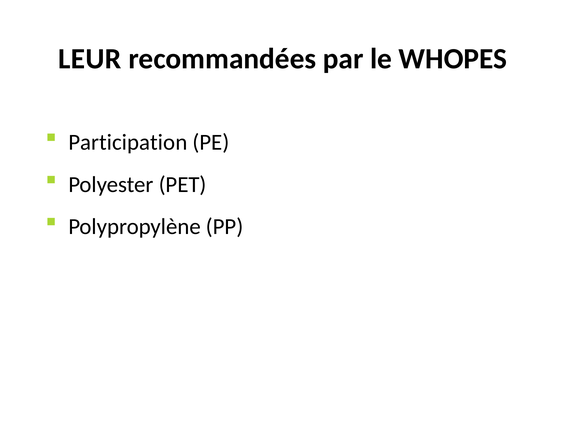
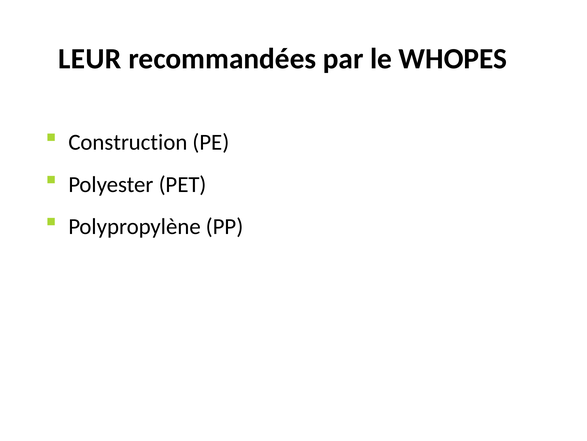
Participation: Participation -> Construction (128, 142)
